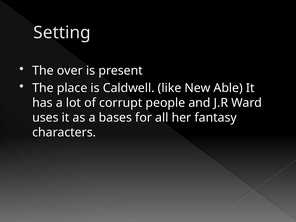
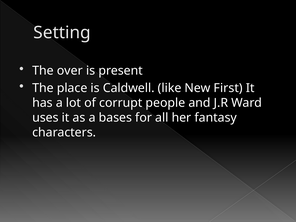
Able: Able -> First (228, 88)
